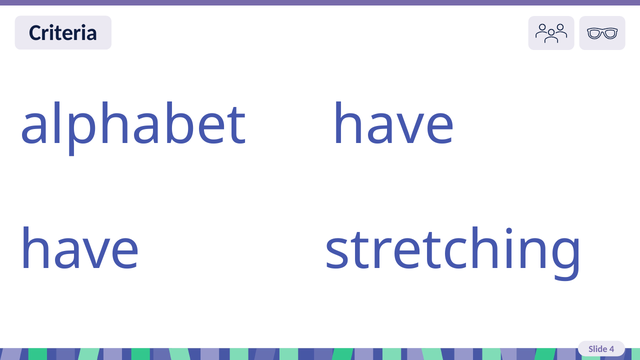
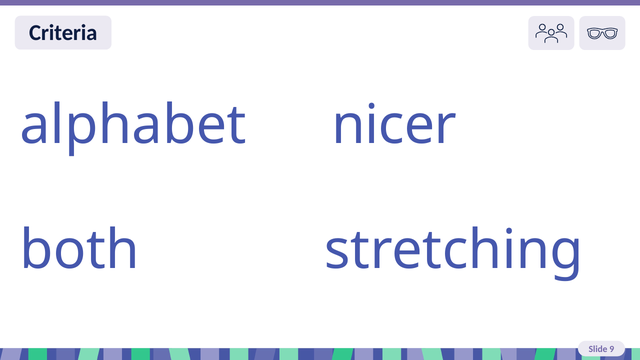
alphabet have: have -> nicer (394, 125)
have: have -> both (80, 250)
4: 4 -> 9 (612, 349)
